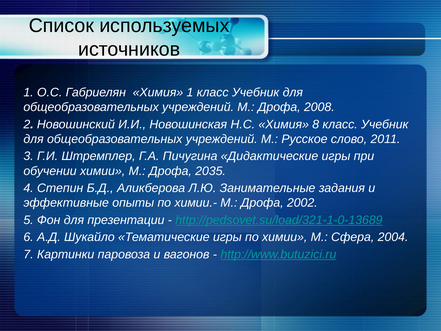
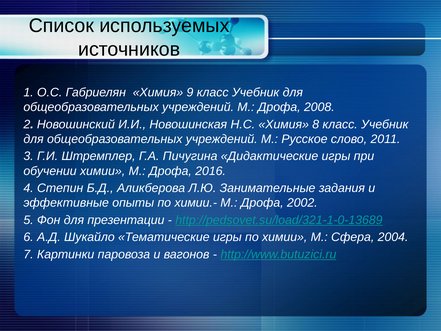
Химия 1: 1 -> 9 (190, 92)
2035: 2035 -> 2016 (211, 171)
